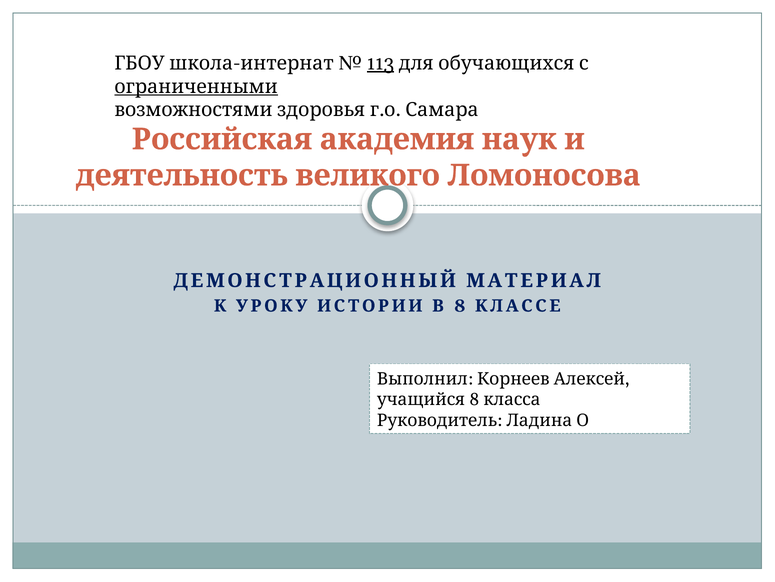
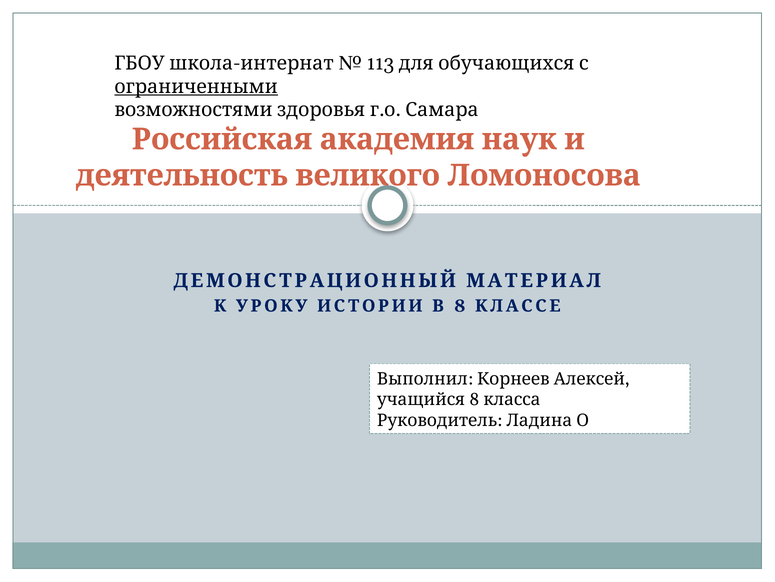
113 underline: present -> none (380, 63)
